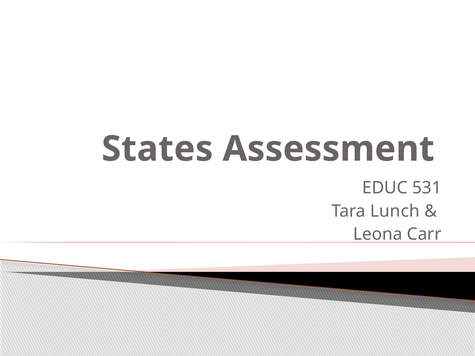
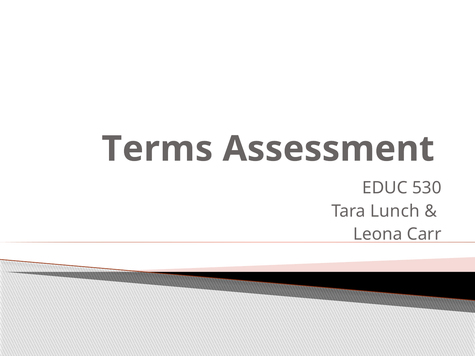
States: States -> Terms (157, 149)
531: 531 -> 530 (427, 188)
